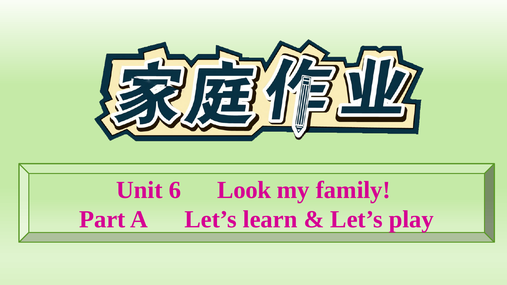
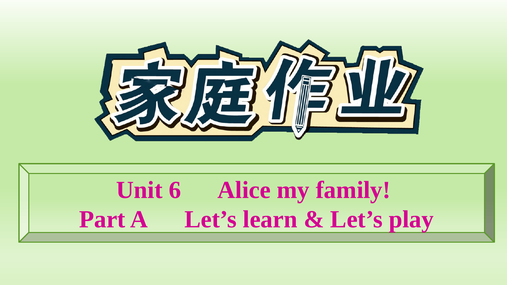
Look: Look -> Alice (244, 190)
